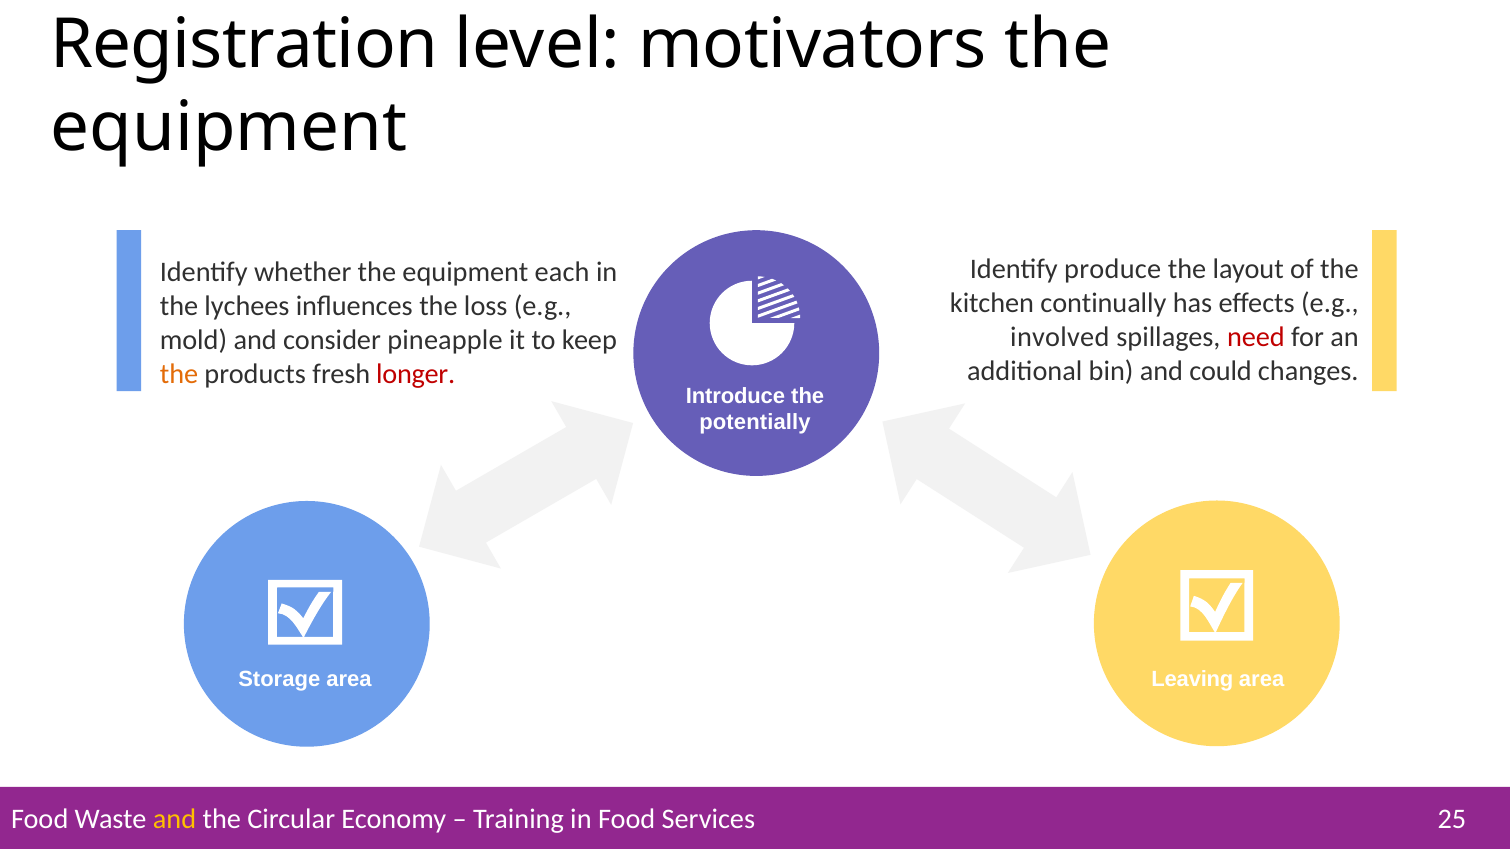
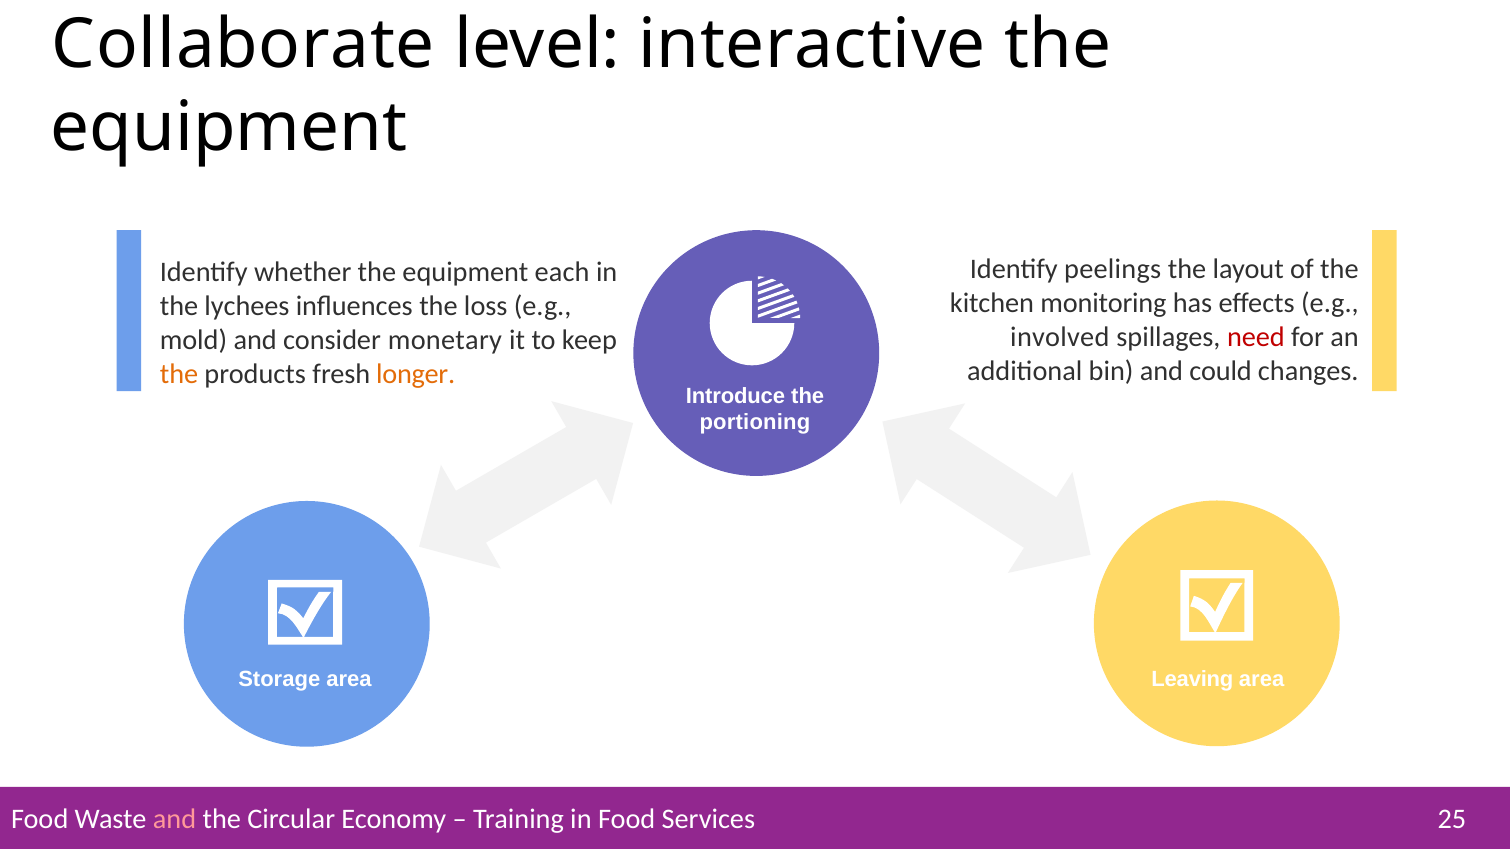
Registration: Registration -> Collaborate (243, 45)
motivators: motivators -> interactive (812, 45)
produce: produce -> peelings (1113, 269)
continually: continually -> monitoring (1103, 303)
pineapple: pineapple -> monetary (445, 340)
longer colour: red -> orange (416, 374)
potentially: potentially -> portioning (755, 423)
and colour: yellow -> pink (175, 820)
